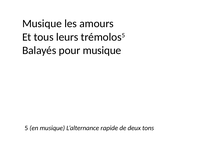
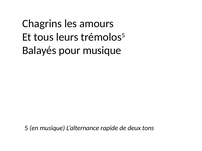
Musique: Musique -> Chagrins (42, 24)
